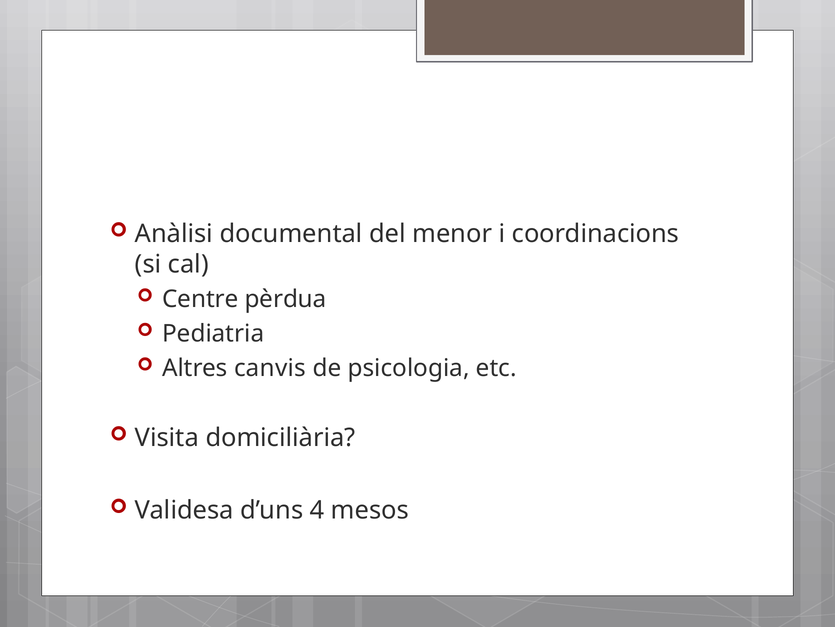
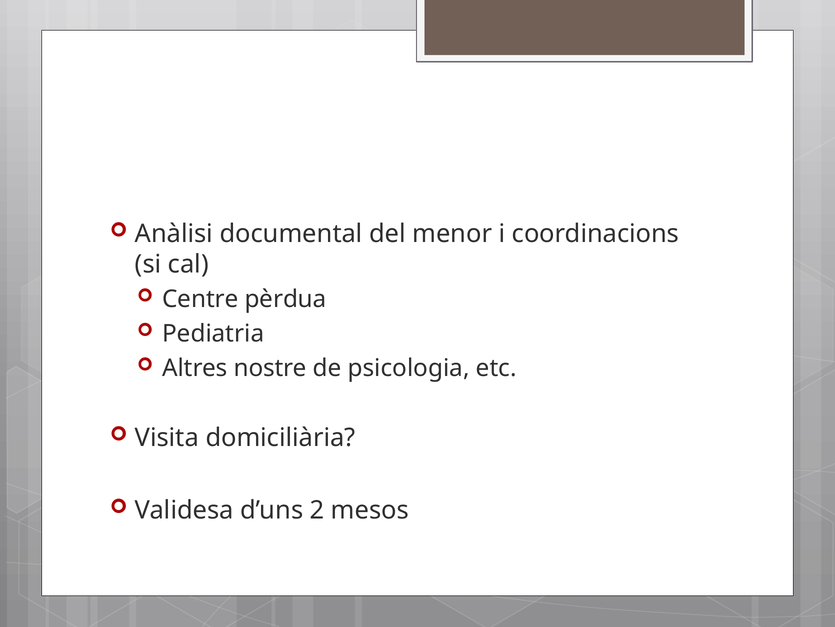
canvis: canvis -> nostre (270, 368)
4: 4 -> 2 (317, 510)
